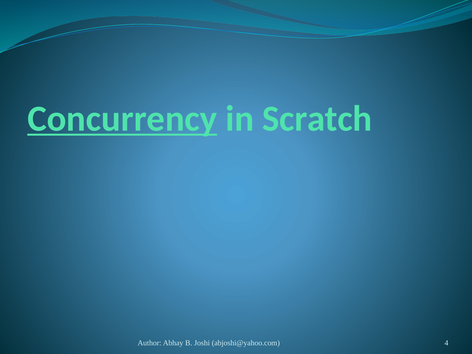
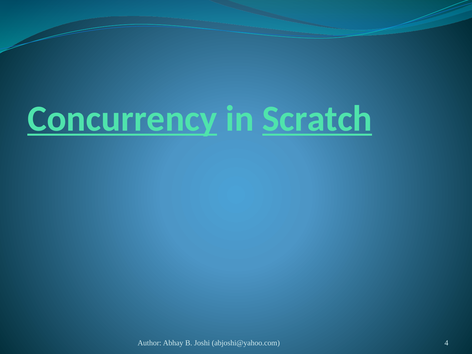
Scratch underline: none -> present (317, 119)
